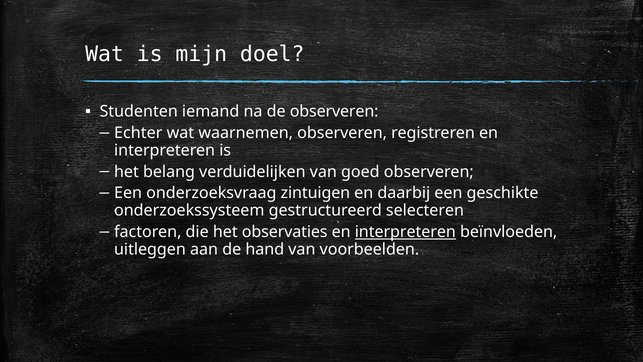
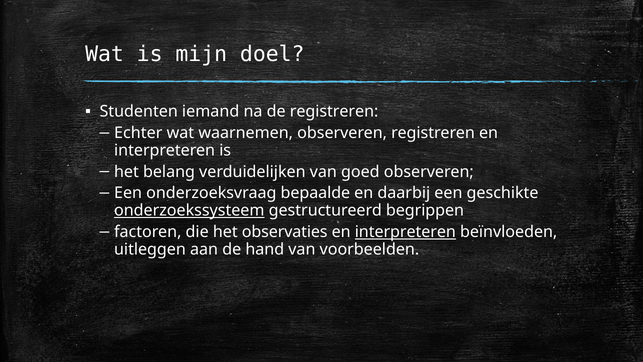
de observeren: observeren -> registreren (334, 112)
zintuigen: zintuigen -> bepaalde (315, 193)
onderzoekssysteem underline: none -> present (189, 210)
selecteren: selecteren -> begrippen (425, 210)
